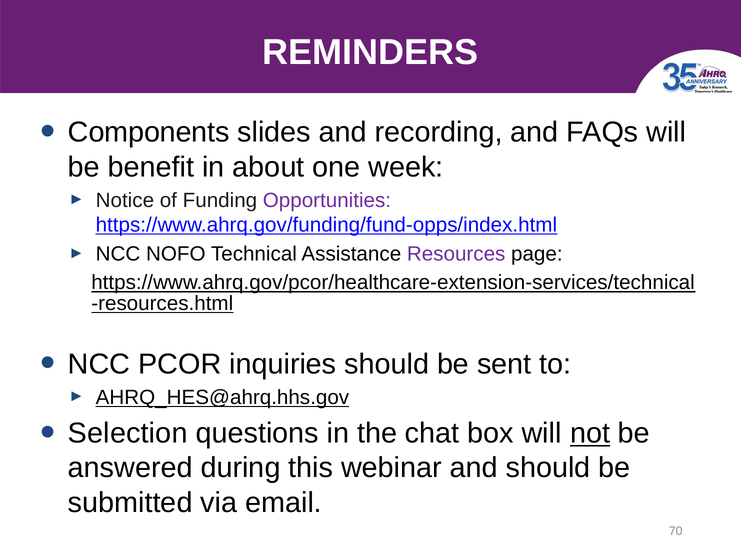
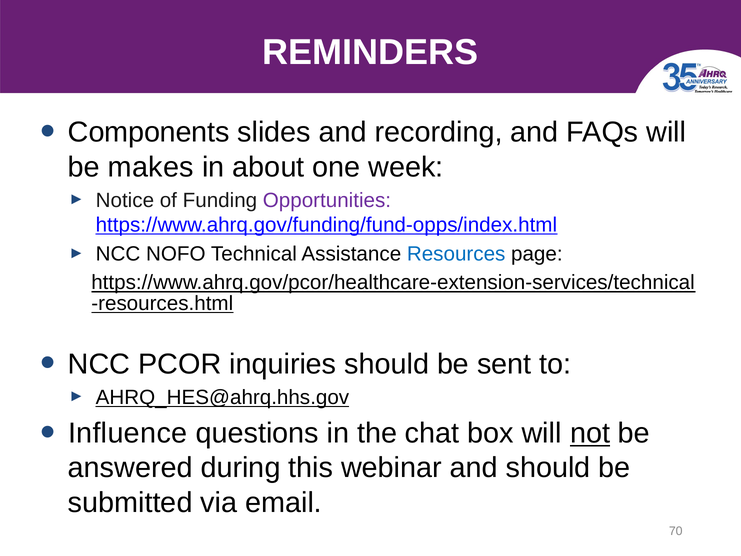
benefit: benefit -> makes (151, 167)
Resources colour: purple -> blue (456, 254)
Selection: Selection -> Influence (128, 433)
